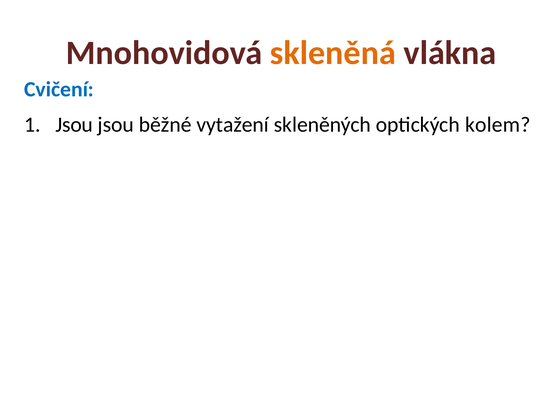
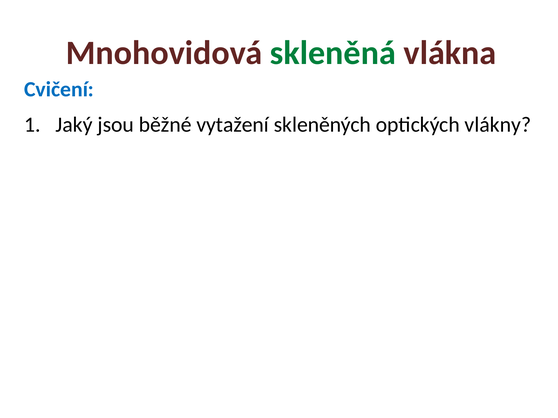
skleněná colour: orange -> green (333, 53)
Jsou: Jsou -> Jaký (74, 125)
kolem: kolem -> vlákny (498, 125)
